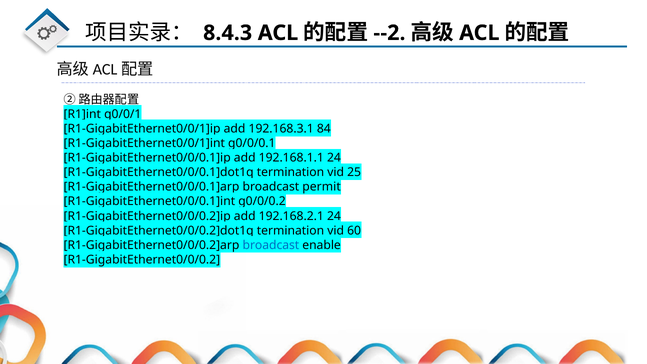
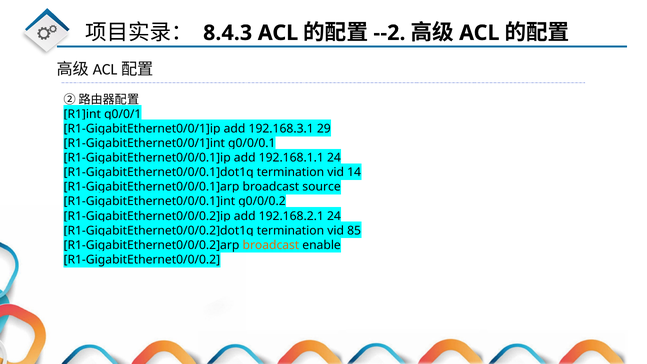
84: 84 -> 29 (324, 129)
25: 25 -> 14 (354, 172)
permit: permit -> source (322, 187)
60: 60 -> 85 (354, 231)
broadcast colour: blue -> orange (271, 245)
